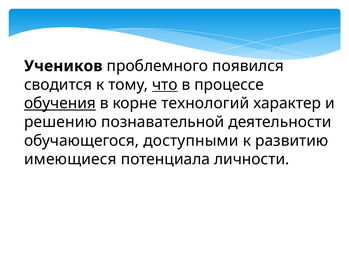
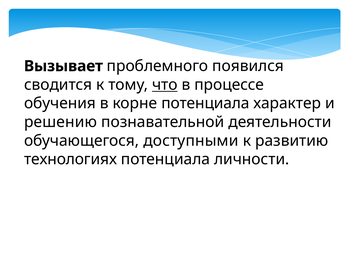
Учеников: Учеников -> Вызывает (63, 66)
обучения underline: present -> none (60, 103)
корне технологий: технологий -> потенциала (205, 103)
имеющиеся: имеющиеся -> технологиях (70, 159)
